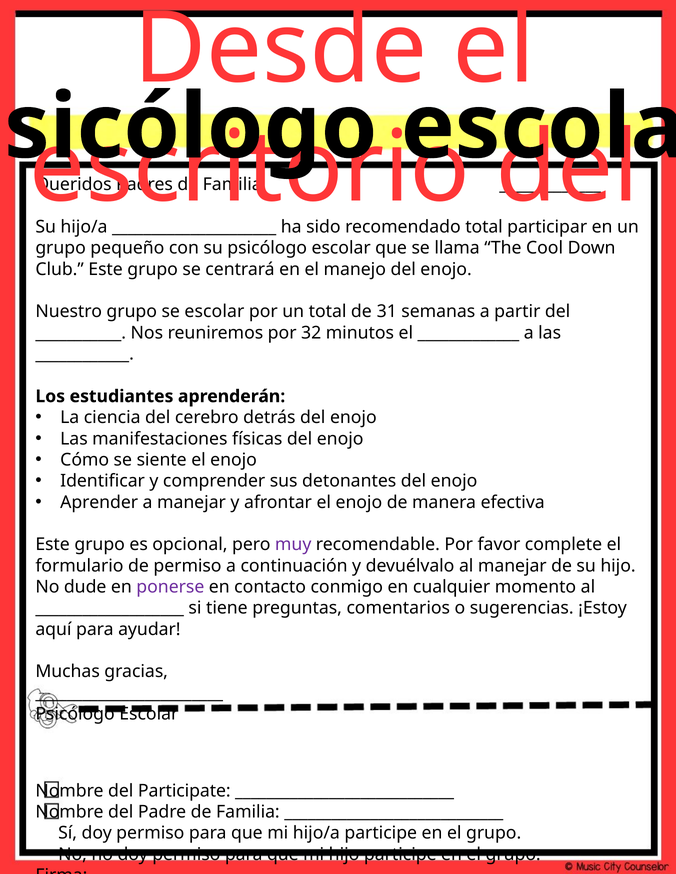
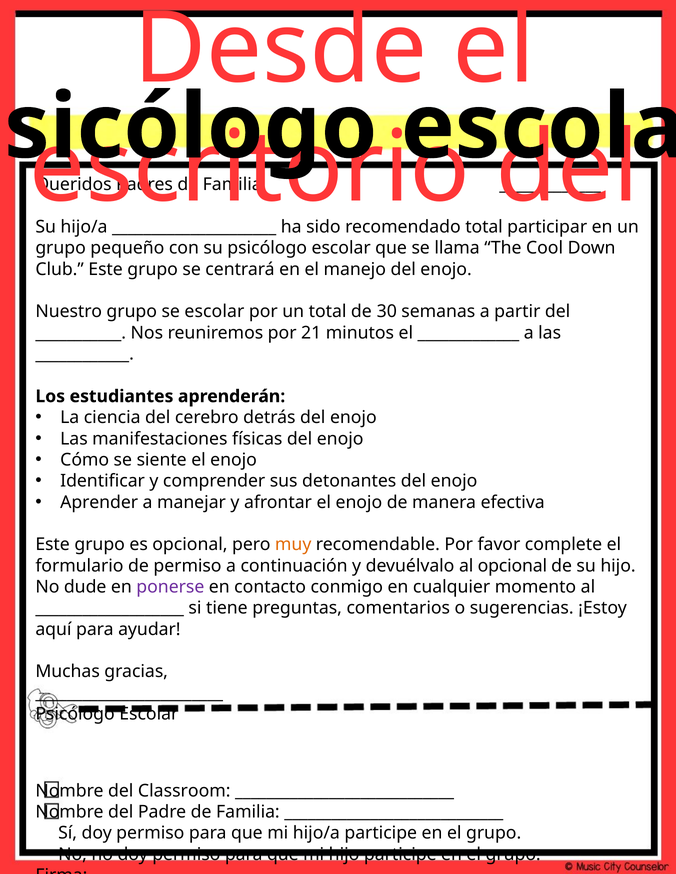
31: 31 -> 30 (387, 312)
32: 32 -> 21 (311, 333)
muy colour: purple -> orange (293, 545)
al manejar: manejar -> opcional (512, 566)
Participate: Participate -> Classroom (184, 792)
